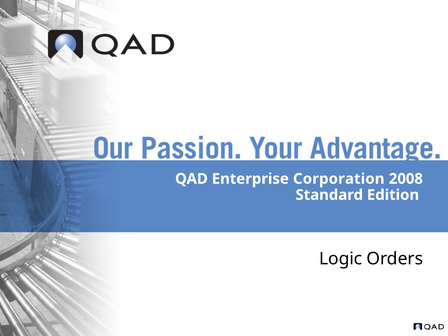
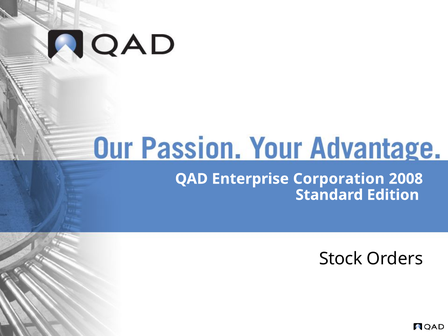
Logic: Logic -> Stock (341, 259)
